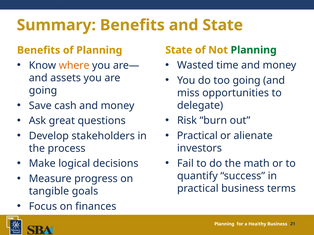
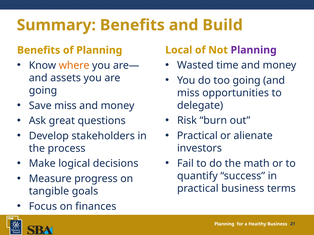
and State: State -> Build (223, 25)
State: State -> Local (179, 50)
Planning colour: green -> purple (254, 50)
Save cash: cash -> miss (65, 106)
